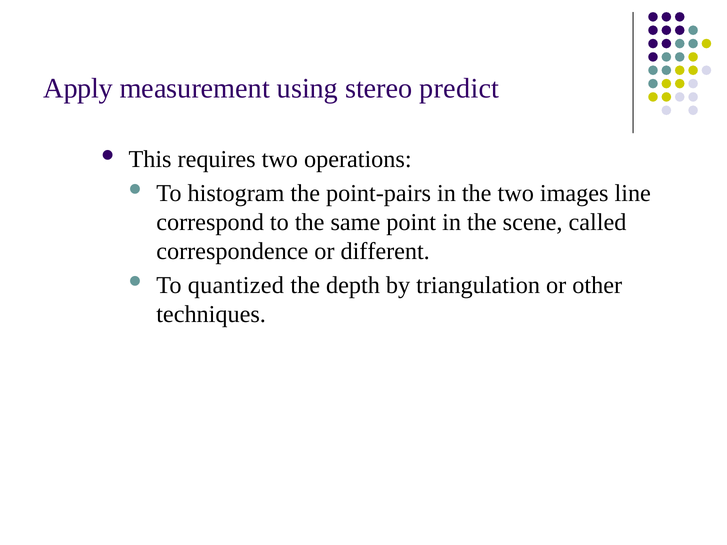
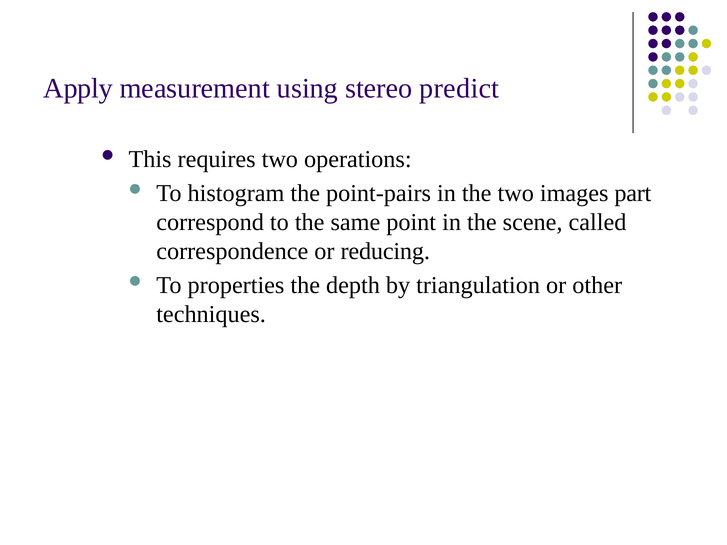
line: line -> part (633, 193)
different: different -> reducing (385, 251)
quantized: quantized -> properties (236, 285)
